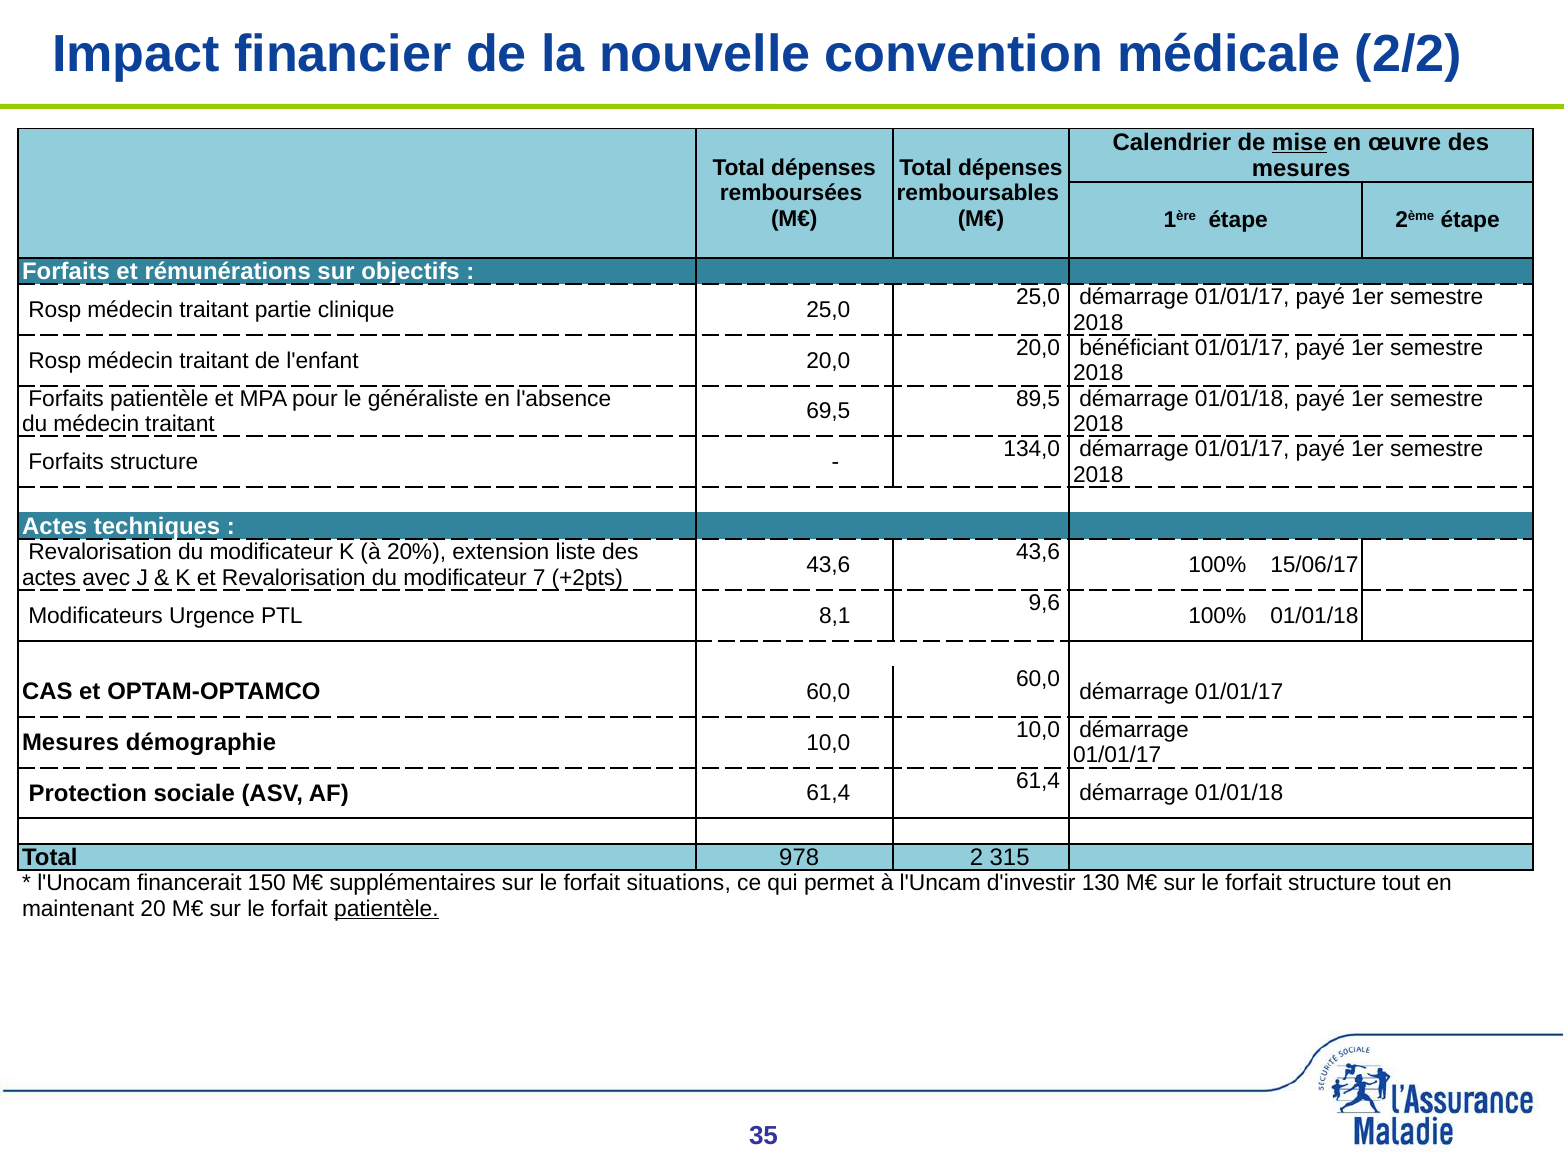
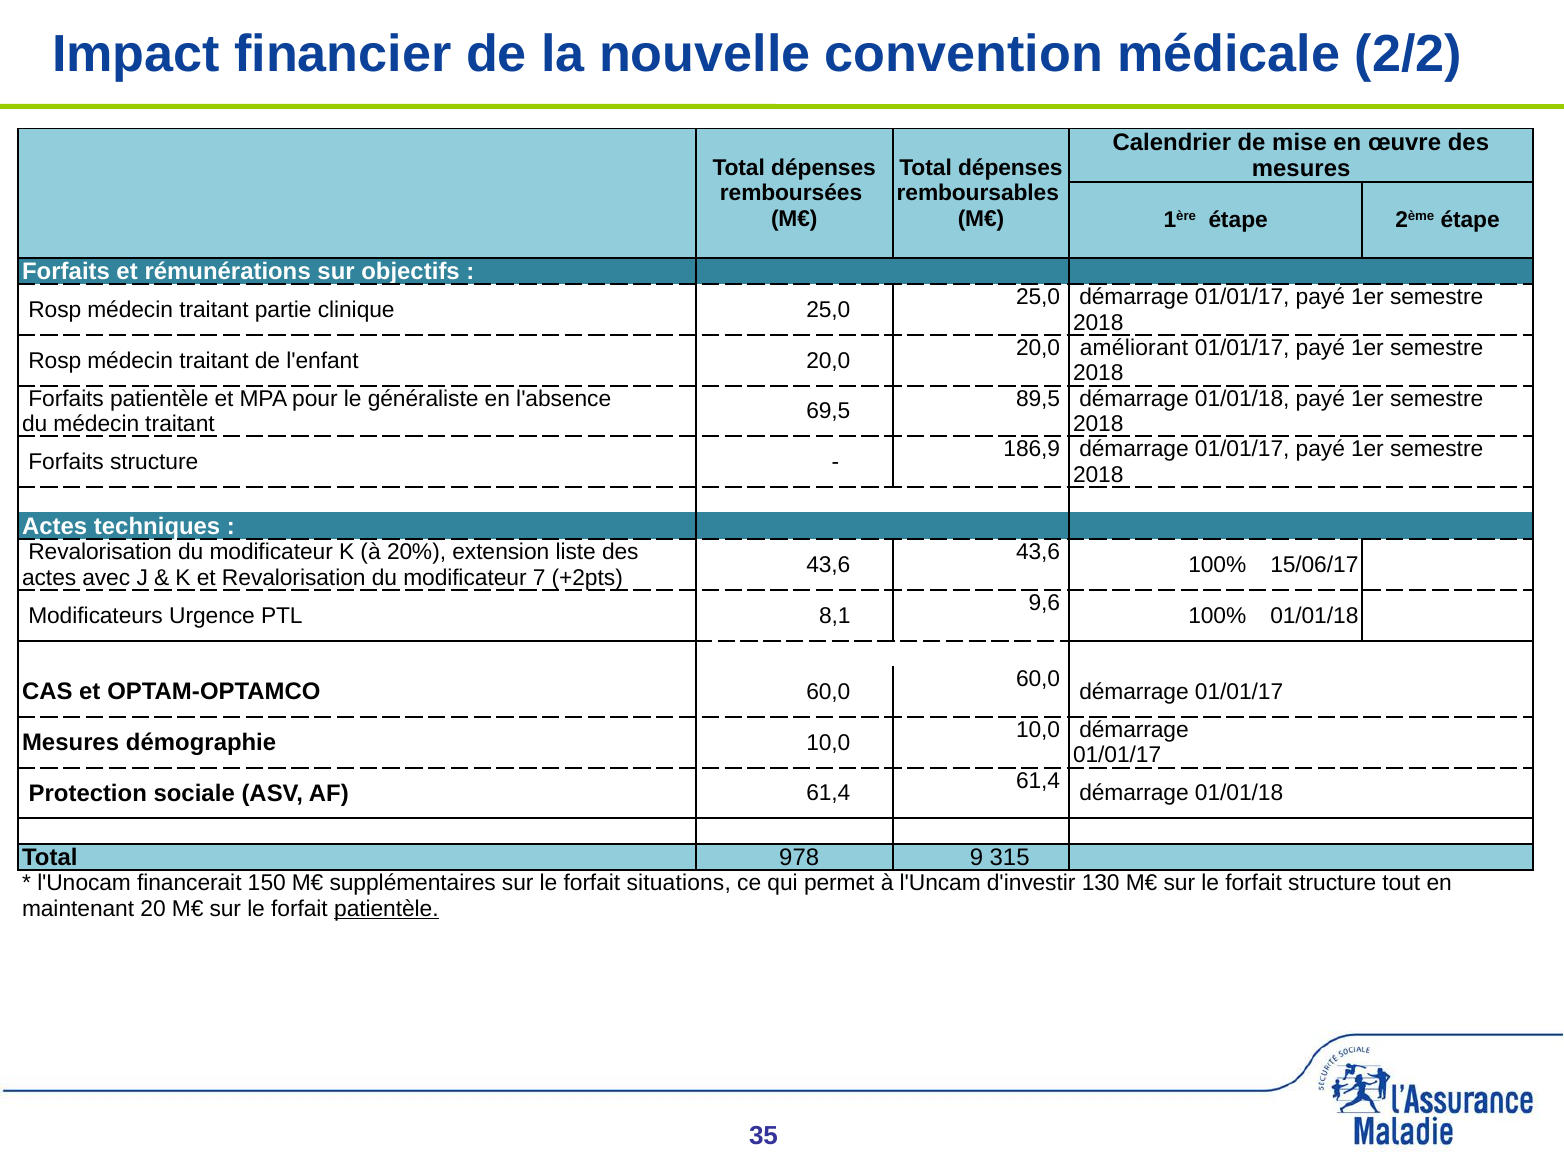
mise underline: present -> none (1300, 142)
bénéficiant: bénéficiant -> améliorant (1134, 348)
134,0: 134,0 -> 186,9 (1032, 449)
2: 2 -> 9 (976, 857)
